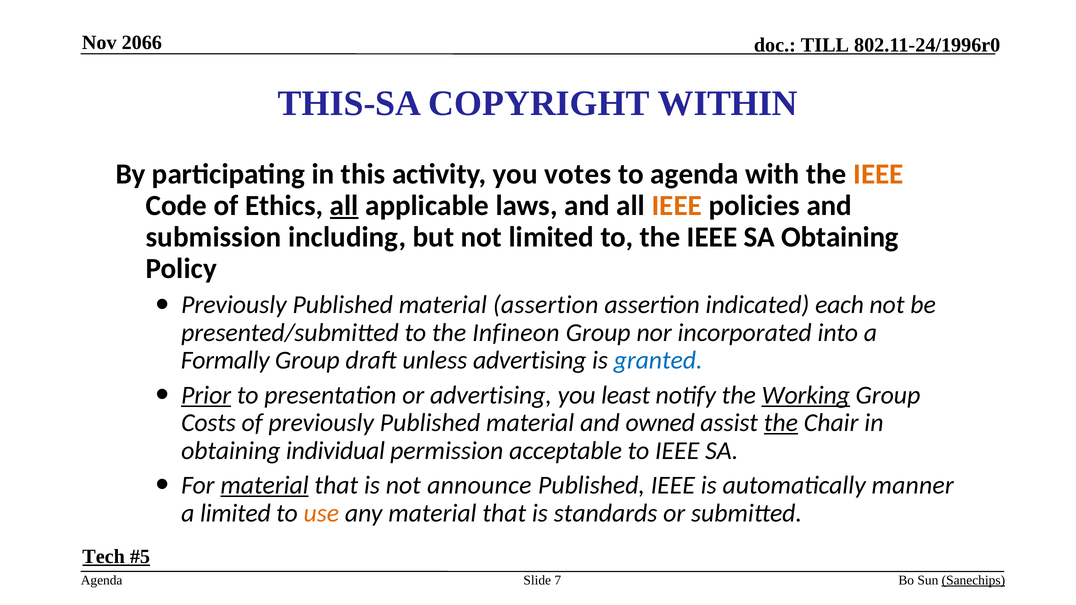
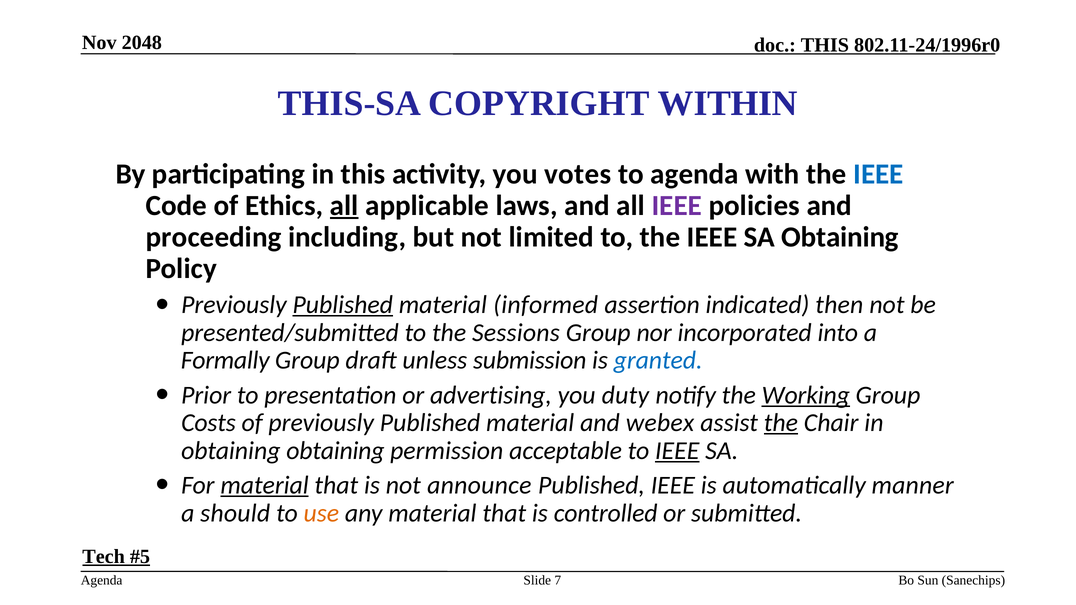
2066: 2066 -> 2048 (142, 43)
TILL: TILL -> THIS (825, 45)
IEEE colour: orange -> blue (878, 174)
IEEE colour: orange -> purple (677, 206)
submission: submission -> proceeding (214, 237)
Published underline: none -> present (343, 305)
material assertion: assertion -> informed (546, 305)
each: each -> then (839, 305)
Infineon: Infineon -> Sessions (516, 333)
unless advertising: advertising -> submission (530, 361)
Prior underline: present -> none (206, 395)
least: least -> duty (625, 395)
owned: owned -> webex (660, 423)
obtaining individual: individual -> obtaining (335, 451)
IEEE underline: none -> present (677, 451)
a limited: limited -> should (235, 513)
standards: standards -> controlled (606, 513)
Sanechips underline: present -> none (973, 580)
